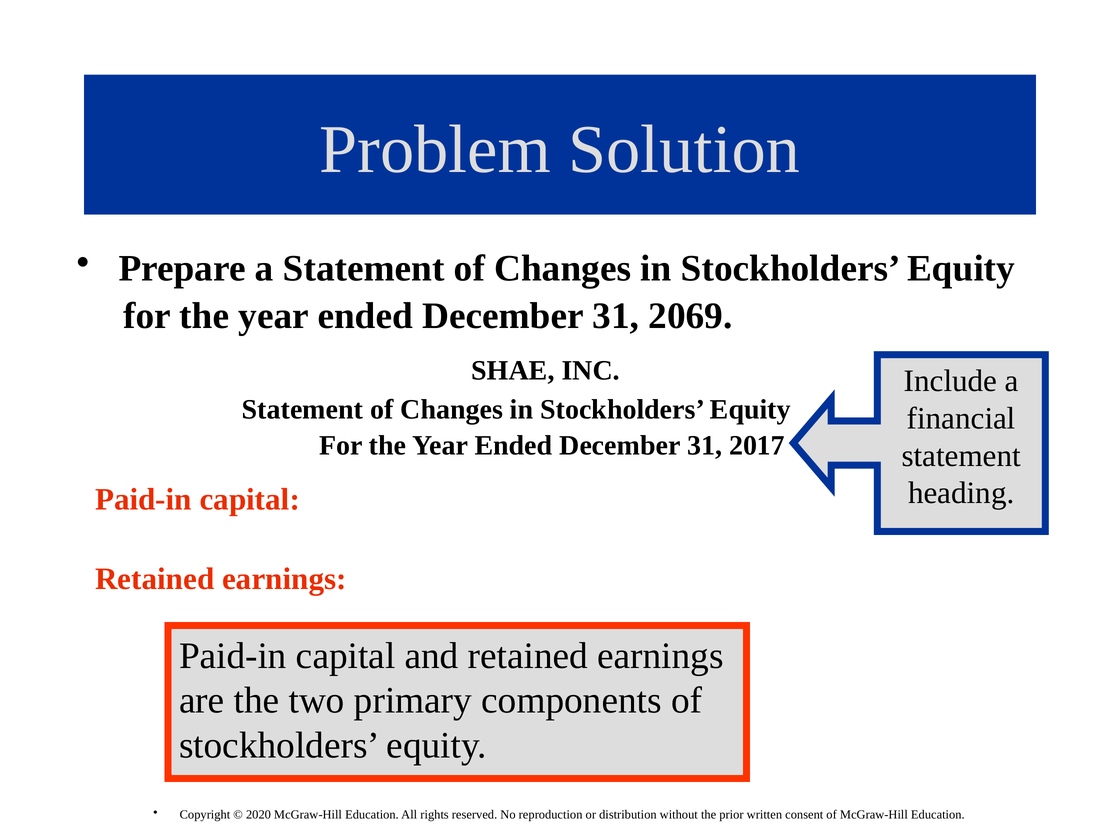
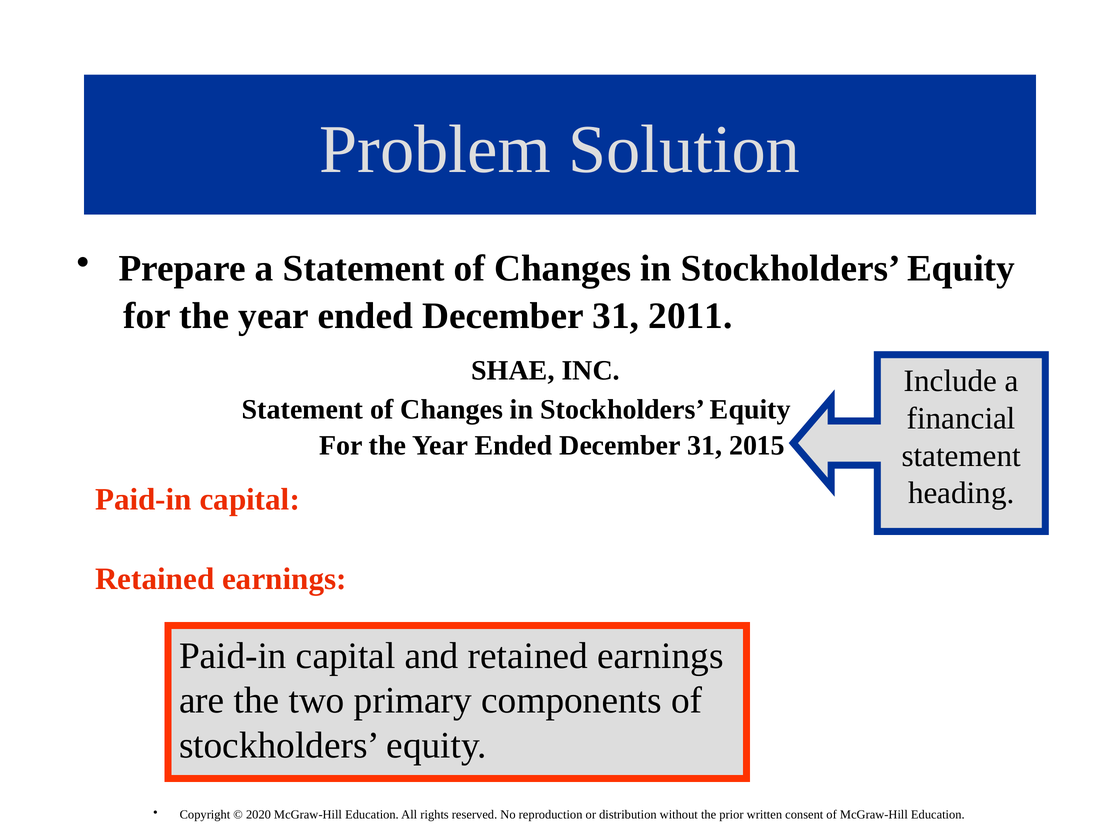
2069: 2069 -> 2011 (690, 316)
2017: 2017 -> 2015 (757, 446)
